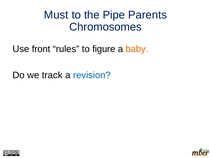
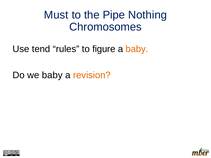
Parents: Parents -> Nothing (148, 15)
front: front -> tend (41, 49)
we track: track -> baby (52, 75)
revision colour: blue -> orange (92, 75)
